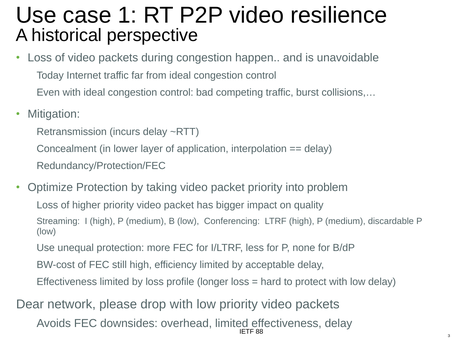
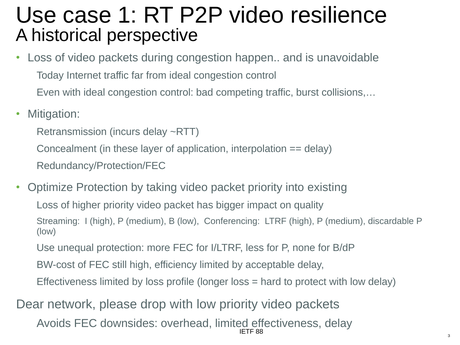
lower: lower -> these (126, 149)
problem: problem -> existing (327, 187)
